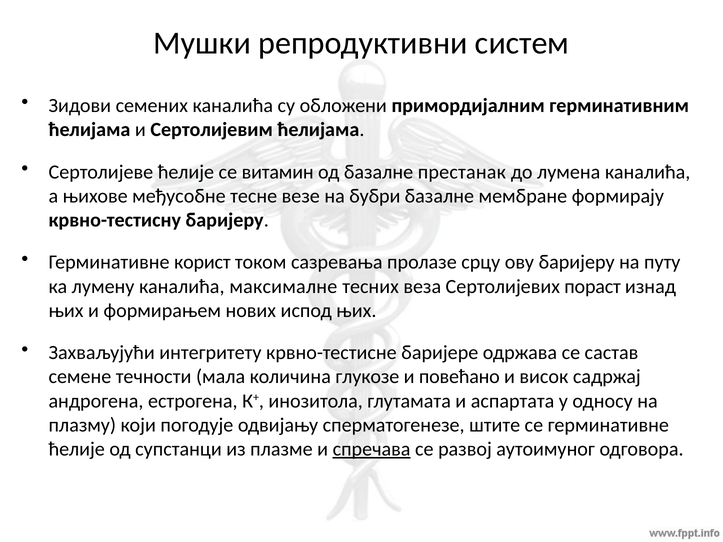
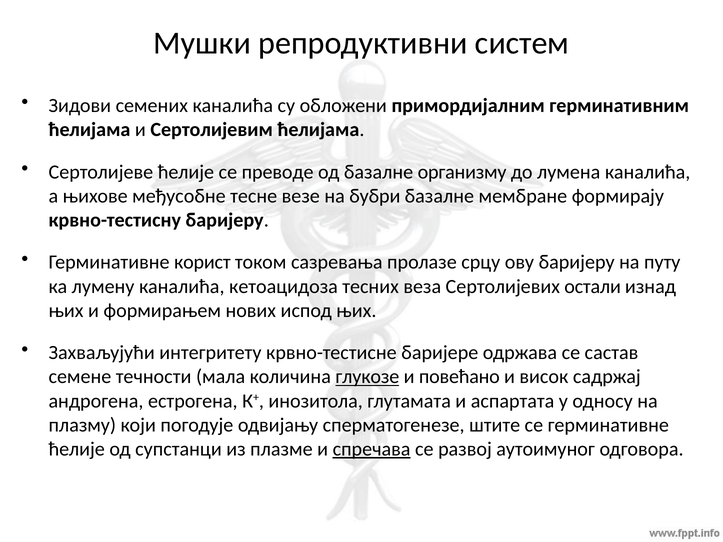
витамин: витамин -> преводе (278, 172)
престанак: престанак -> организму (462, 172)
максималне: максималне -> кетоацидоза (283, 287)
пораст: пораст -> остали (593, 287)
глукозе underline: none -> present (367, 377)
